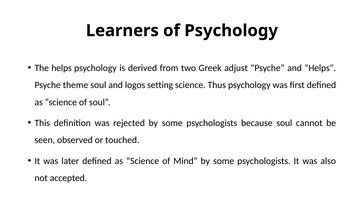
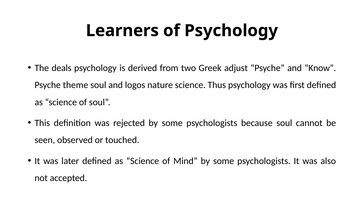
The helps: helps -> deals (62, 68)
and Helps: Helps -> Know (320, 68)
setting: setting -> nature (160, 85)
